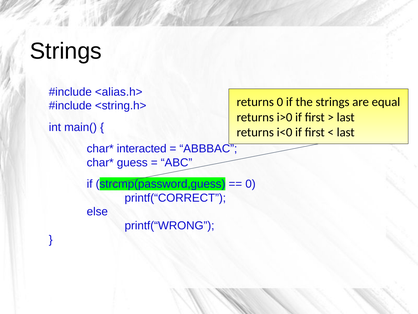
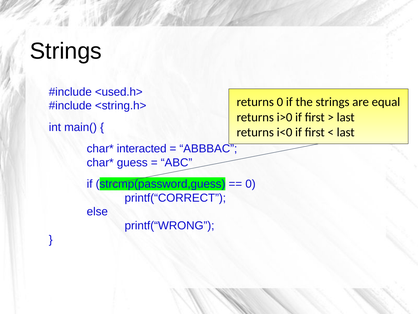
<alias.h>: <alias.h> -> <used.h> (119, 92)
